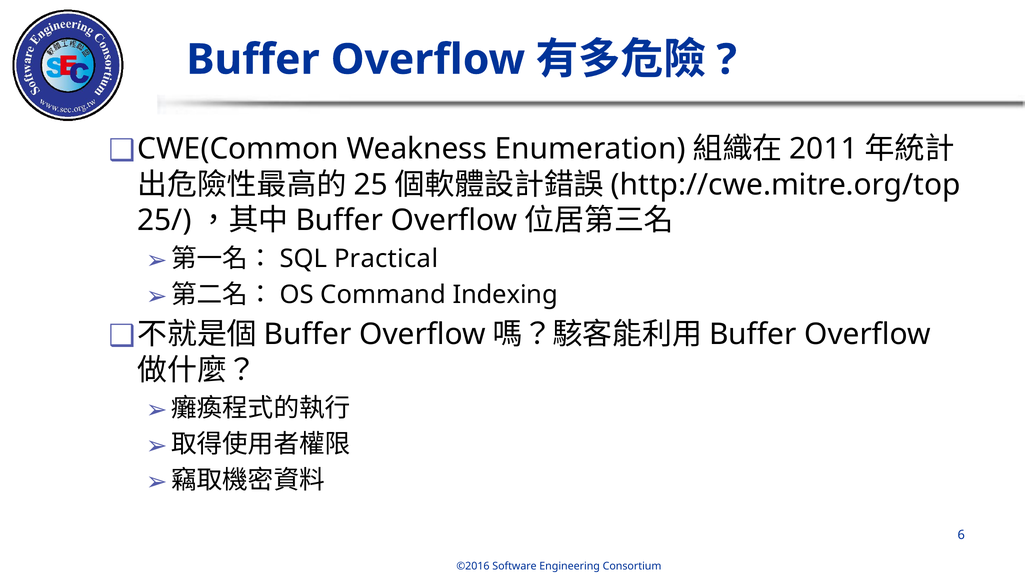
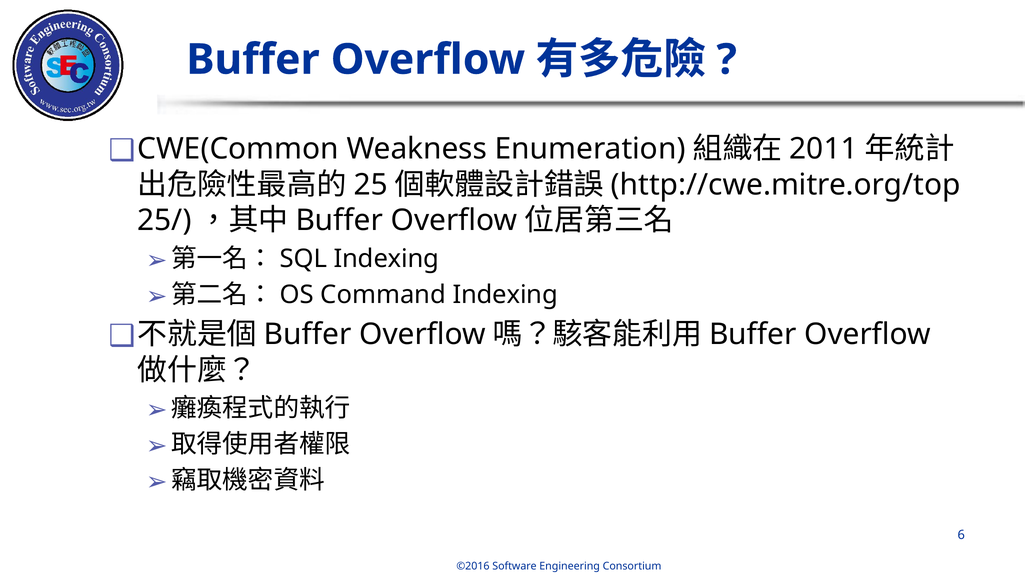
Practical: Practical -> Indexing (386, 259)
